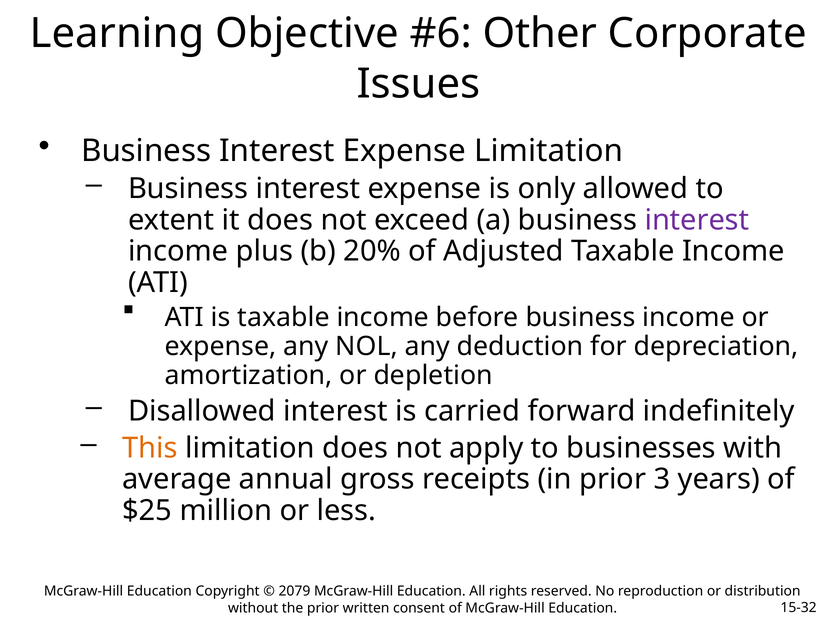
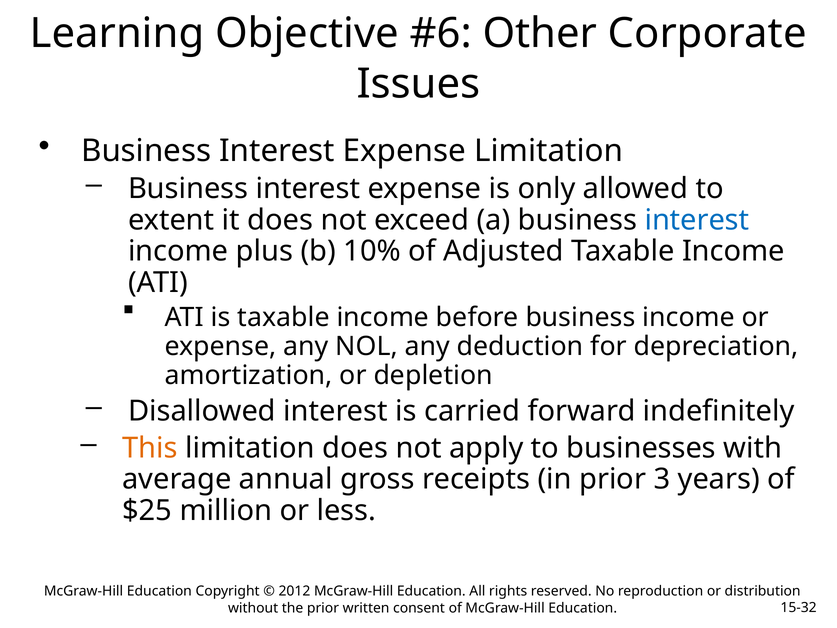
interest colour: purple -> blue (697, 220)
20%: 20% -> 10% (372, 251)
2079: 2079 -> 2012 (294, 591)
